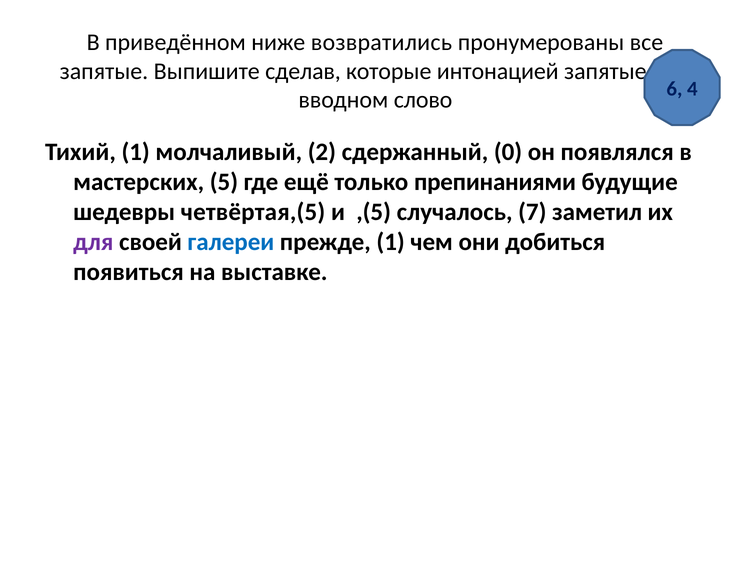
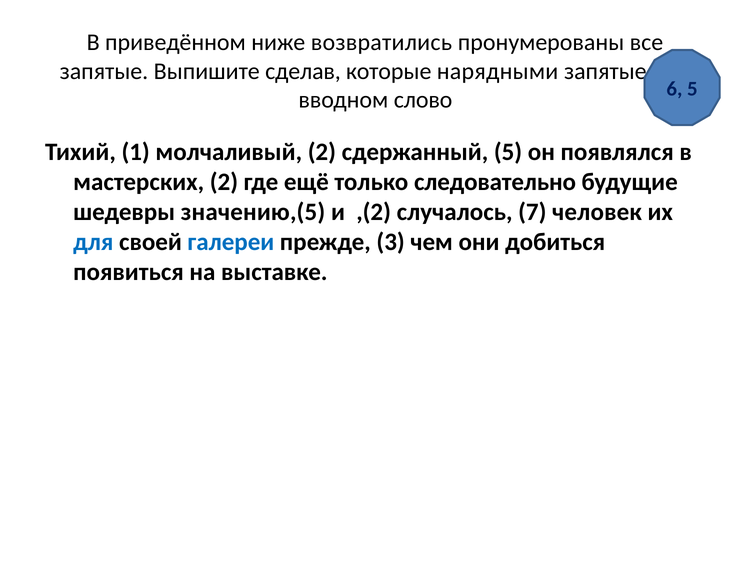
интонацией: интонацией -> нарядными (498, 71)
6 4: 4 -> 5 (692, 89)
сдержанный 0: 0 -> 5 (508, 152)
мастерских 5: 5 -> 2 (224, 182)
препинаниями: препинаниями -> следовательно (495, 182)
четвёртая,(5: четвёртая,(5 -> значению,(5 (253, 212)
,(5: ,(5 -> ,(2 (374, 212)
заметил: заметил -> человек (597, 212)
для colour: purple -> blue (93, 242)
прежде 1: 1 -> 3 (391, 242)
